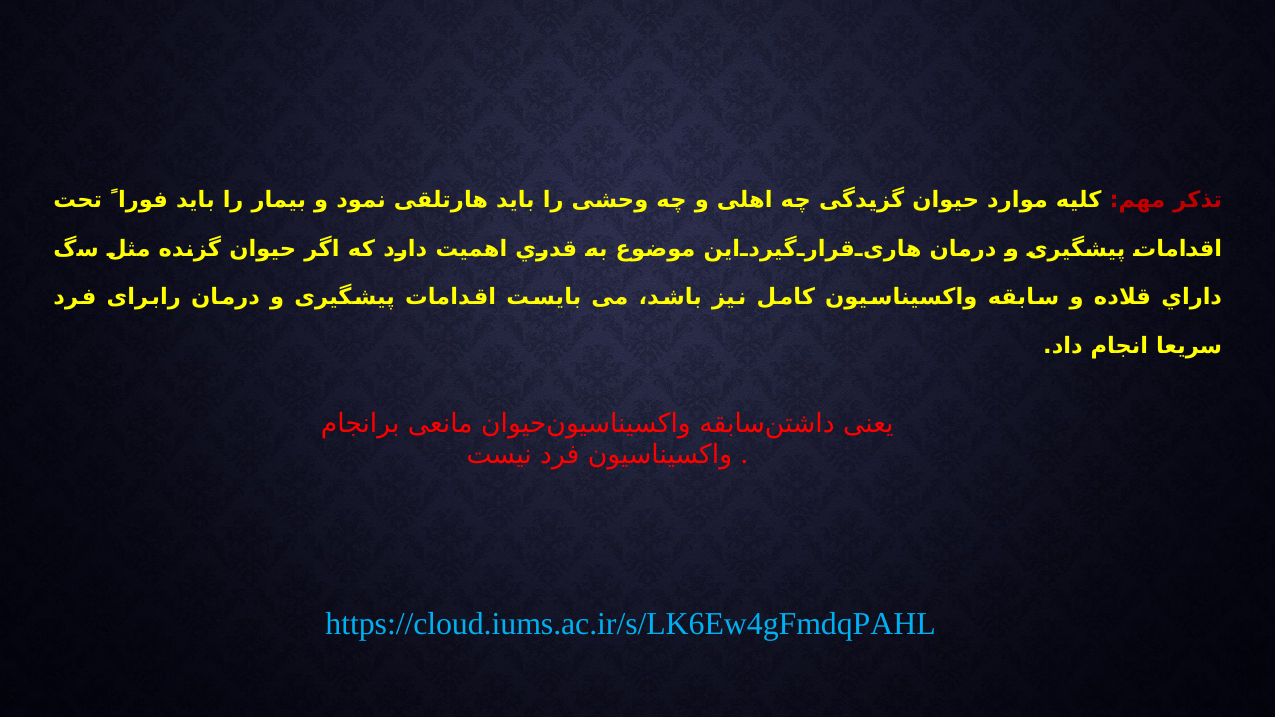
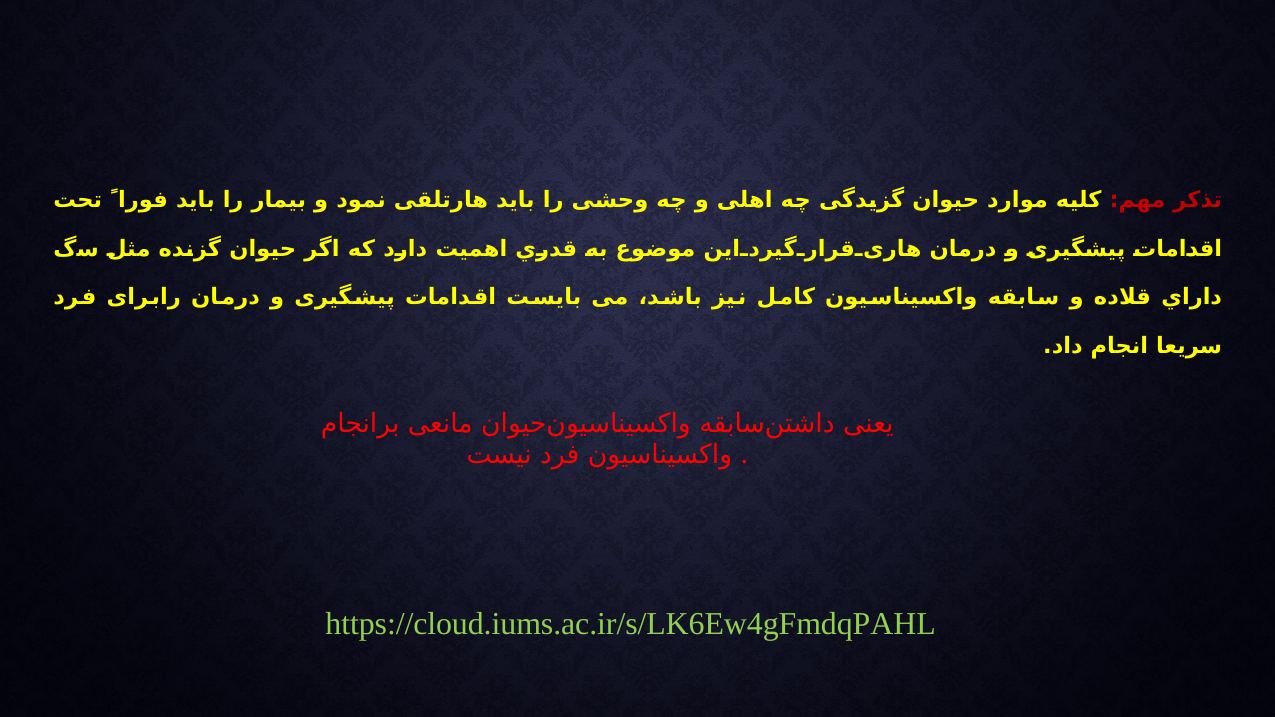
https://cloud.iums.ac.ir/s/LK6Ew4gFmdqPAHL colour: light blue -> light green (631, 624)
